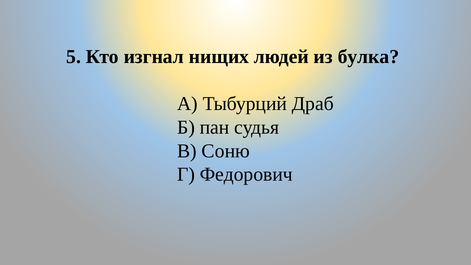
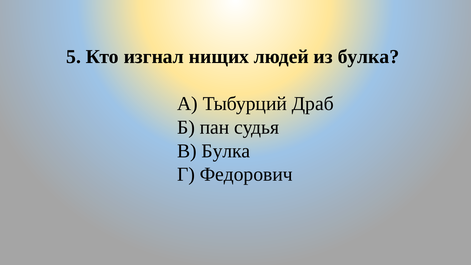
В Соню: Соню -> Булка (226, 151)
